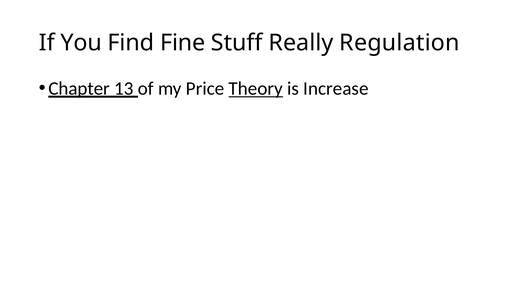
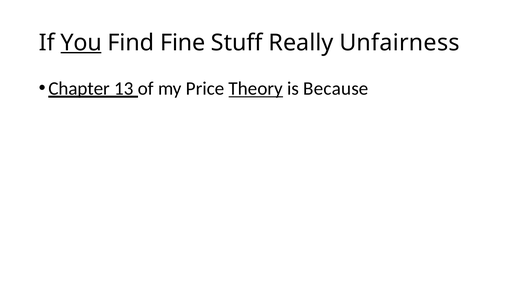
You underline: none -> present (81, 43)
Regulation: Regulation -> Unfairness (399, 43)
Increase: Increase -> Because (336, 89)
